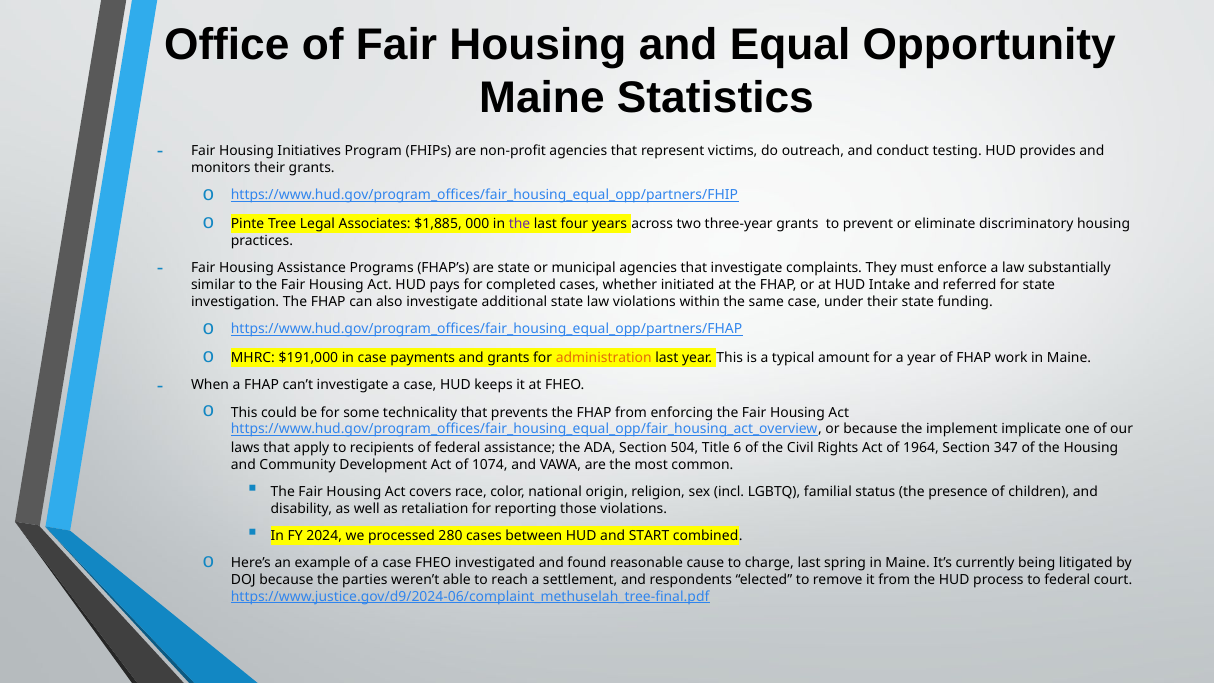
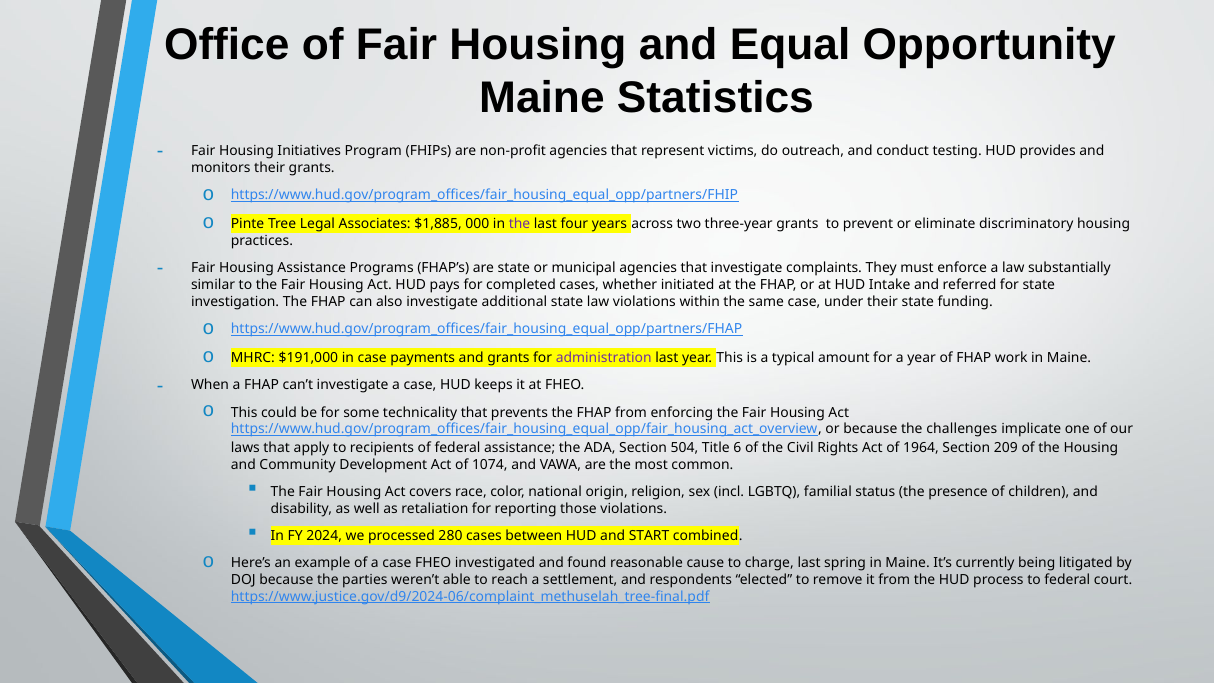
administration colour: orange -> purple (604, 358)
implement: implement -> challenges (962, 429)
347: 347 -> 209 (1006, 448)
